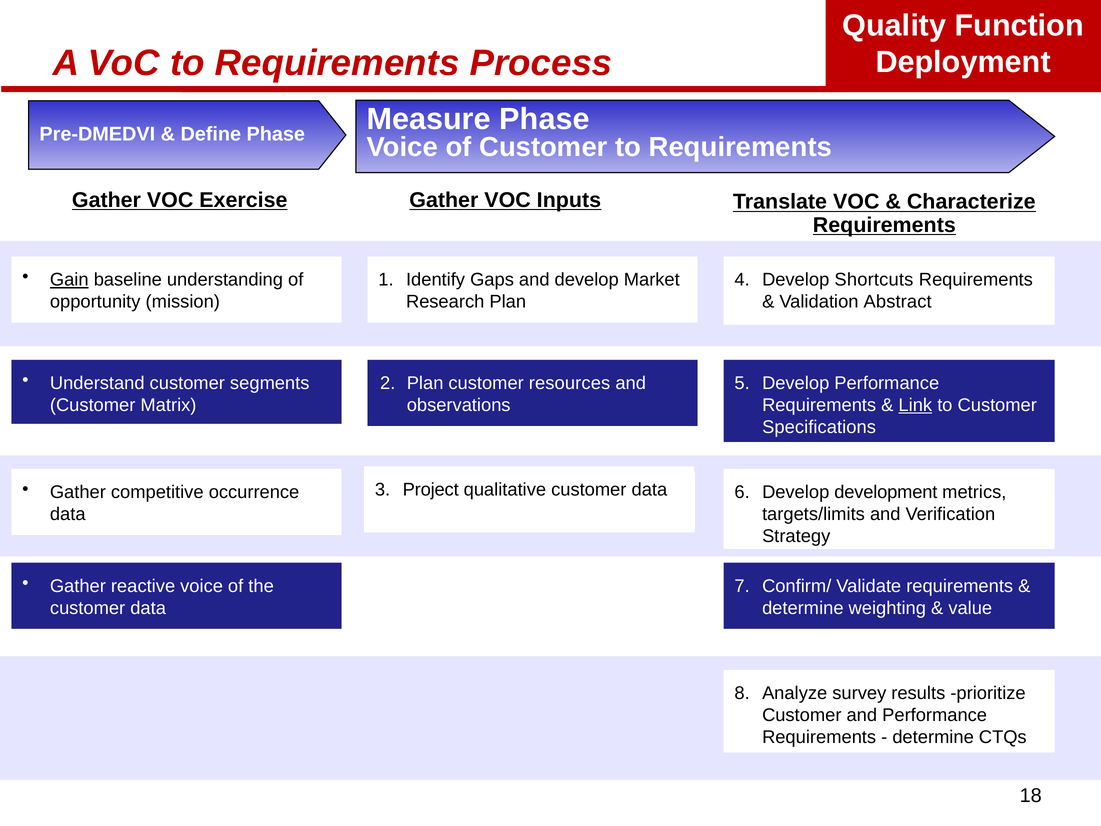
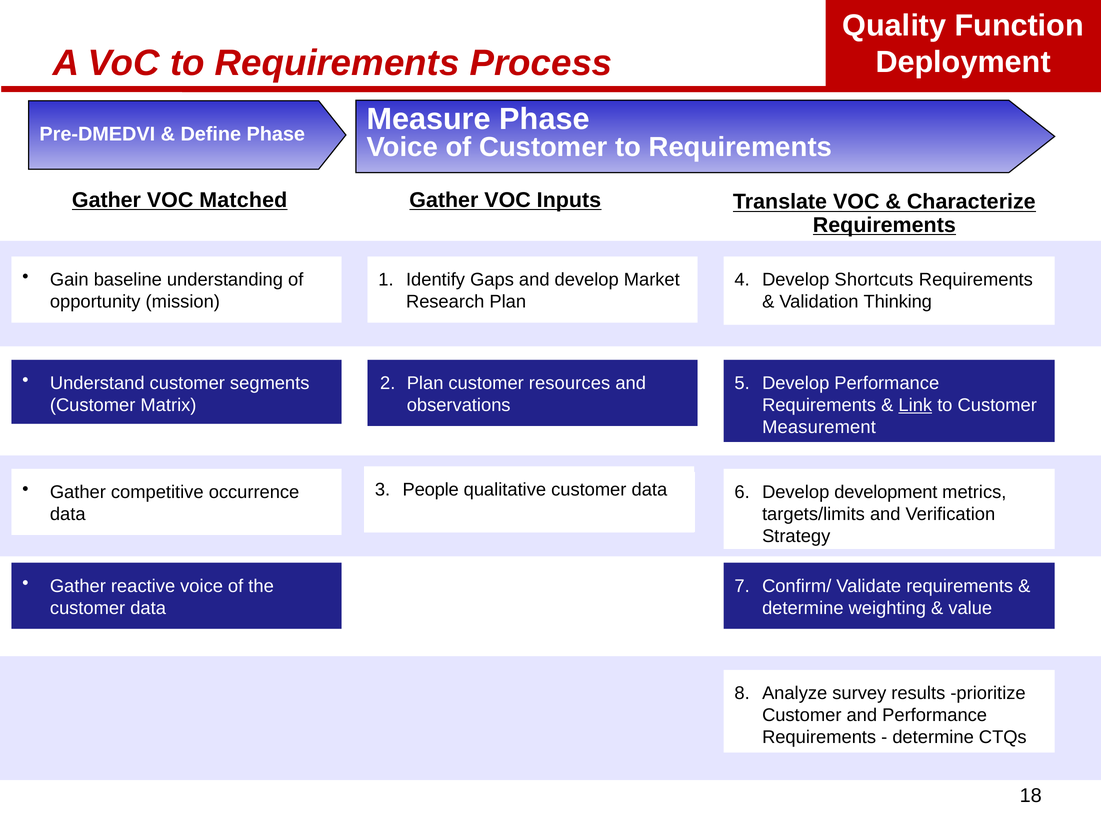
Exercise: Exercise -> Matched (243, 200)
Gain underline: present -> none (69, 280)
Abstract: Abstract -> Thinking (898, 302)
Specifications: Specifications -> Measurement (819, 427)
Project: Project -> People (431, 489)
